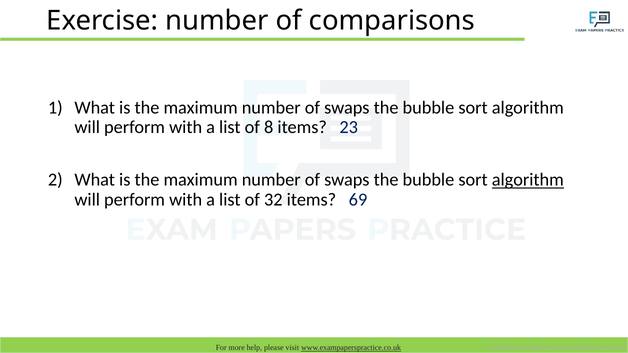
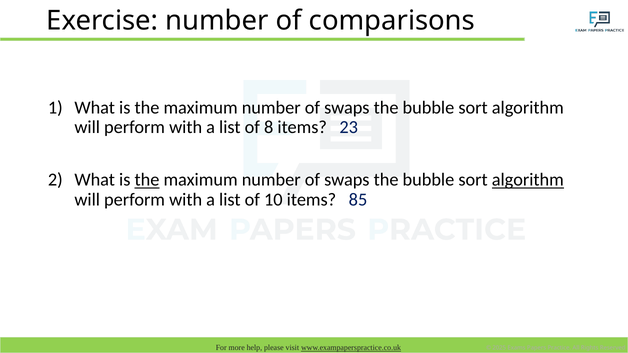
the underline: none -> present (147, 180)
32: 32 -> 10 (273, 200)
69: 69 -> 85 (358, 200)
